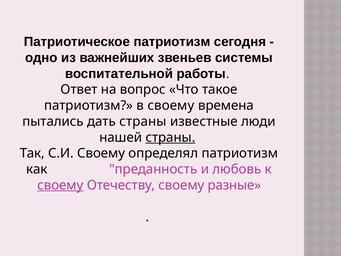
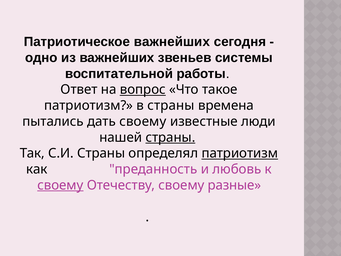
Патриотическое патриотизм: патриотизм -> важнейших (172, 42)
вопрос underline: none -> present (143, 90)
в своему: своему -> страны (171, 105)
дать страны: страны -> своему (143, 121)
С.И Своему: Своему -> Страны (101, 153)
патриотизм underline: none -> present (240, 153)
